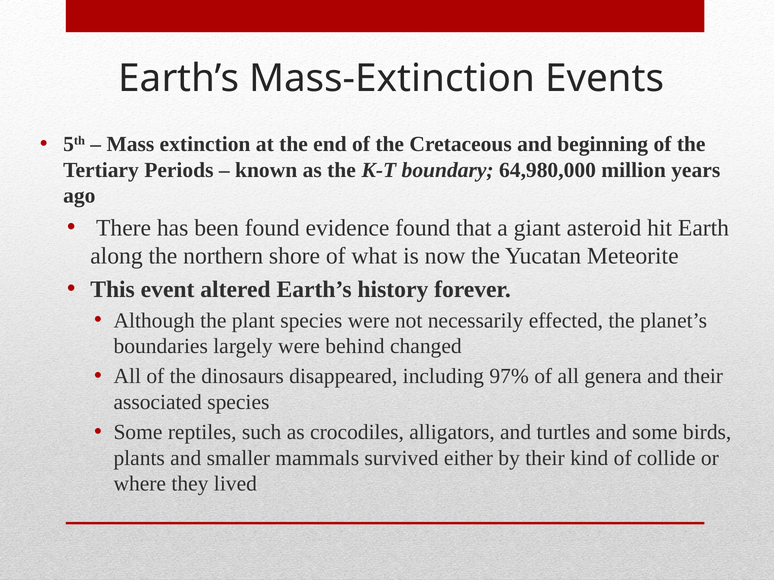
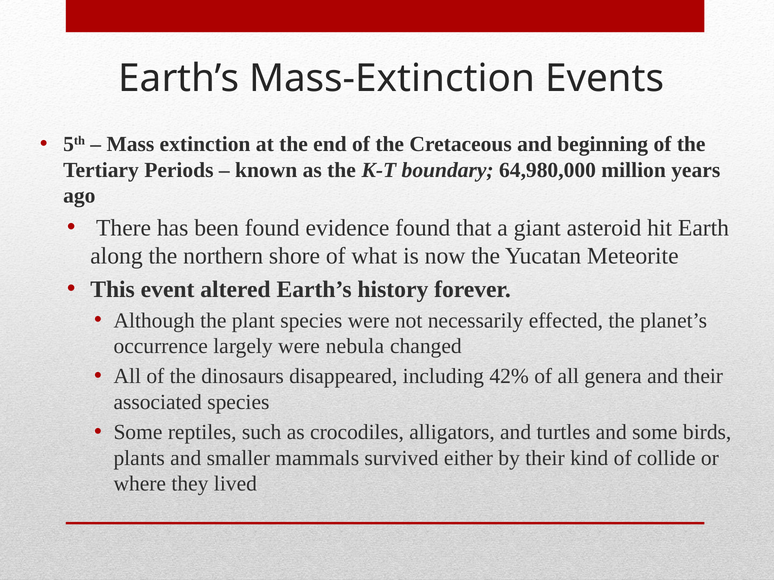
boundaries: boundaries -> occurrence (161, 347)
behind: behind -> nebula (355, 347)
97%: 97% -> 42% (509, 377)
